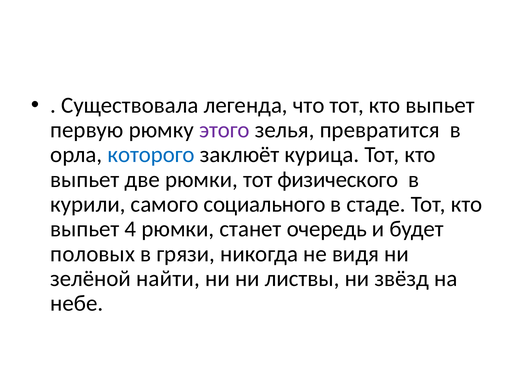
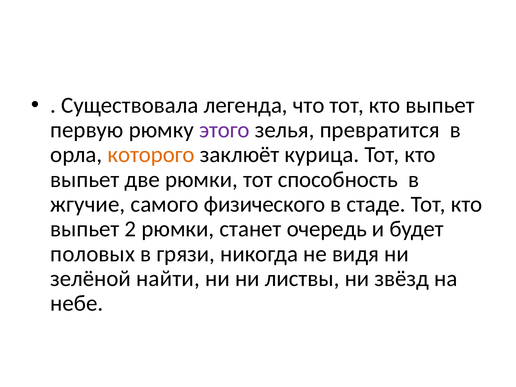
которого colour: blue -> orange (151, 155)
физического: физического -> способность (338, 179)
курили: курили -> жгучие (88, 204)
социального: социального -> физического (265, 204)
4: 4 -> 2 (130, 229)
